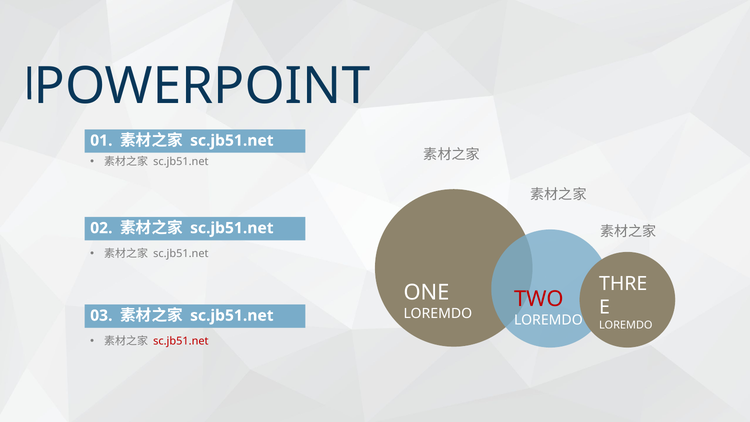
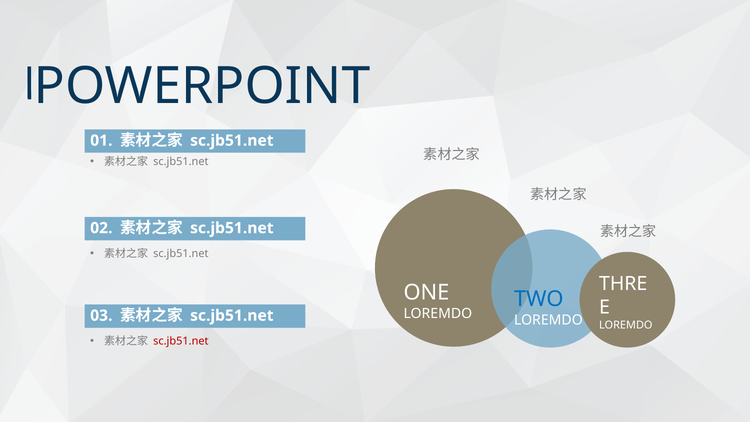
TWO colour: red -> blue (539, 299)
